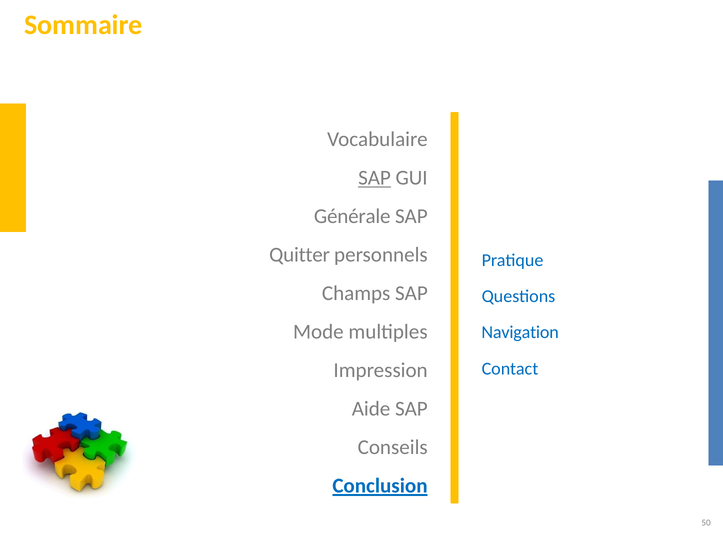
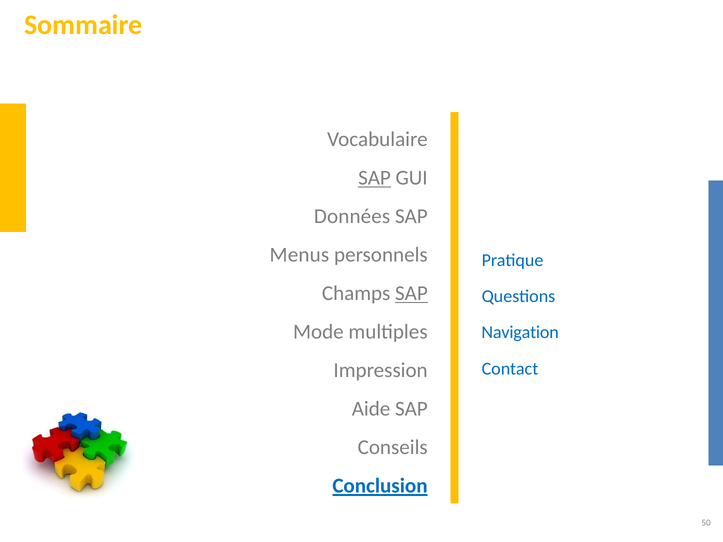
Générale: Générale -> Données (352, 217)
Quitter: Quitter -> Menus (299, 255)
SAP underline: none -> present (411, 294)
